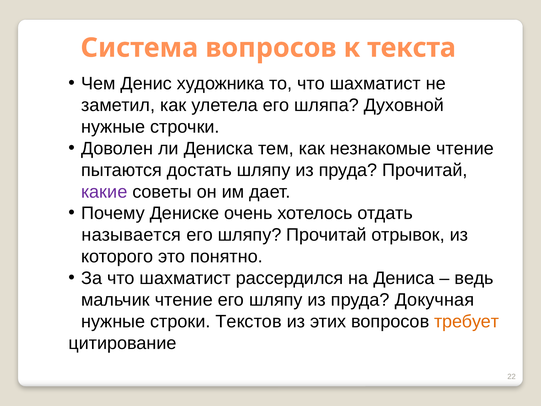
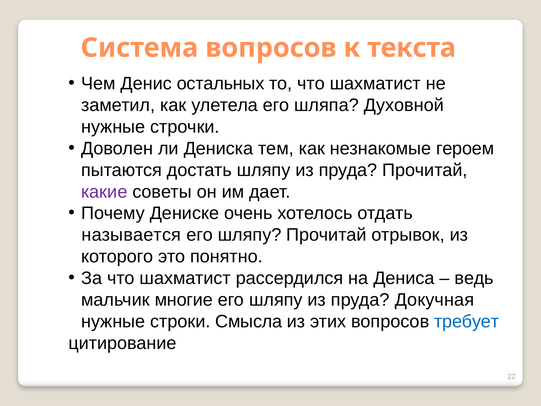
художника: художника -> остальных (221, 83)
незнакомые чтение: чтение -> героем (465, 148)
мальчик чтение: чтение -> многие (184, 300)
Текстов: Текстов -> Смысла (249, 321)
требует colour: orange -> blue (467, 321)
